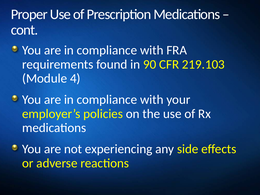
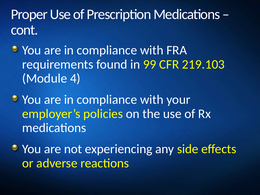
90: 90 -> 99 (150, 64)
